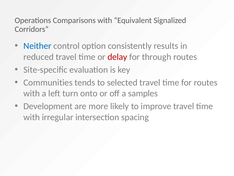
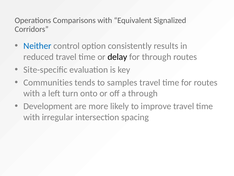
delay colour: red -> black (117, 57)
selected: selected -> samples (122, 82)
a samples: samples -> through (143, 93)
